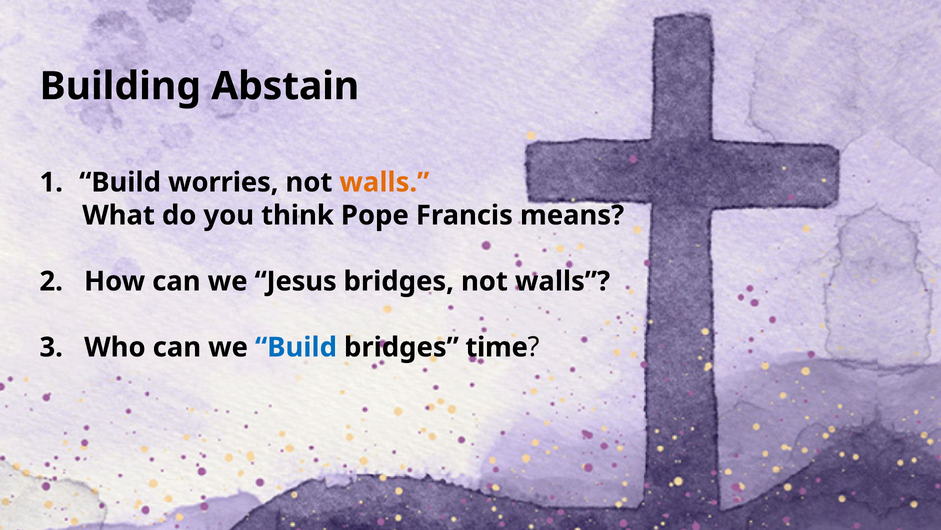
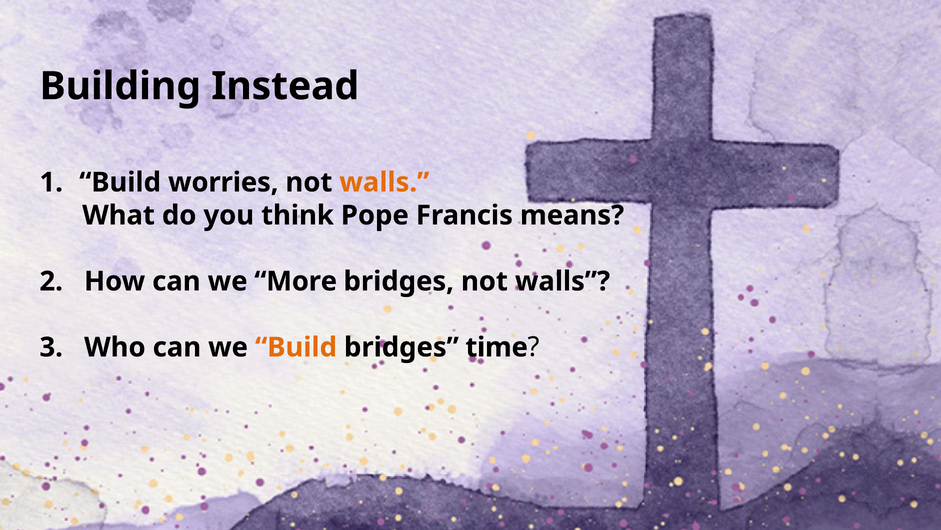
Abstain: Abstain -> Instead (285, 86)
Jesus: Jesus -> More (296, 281)
Build colour: blue -> orange (296, 347)
